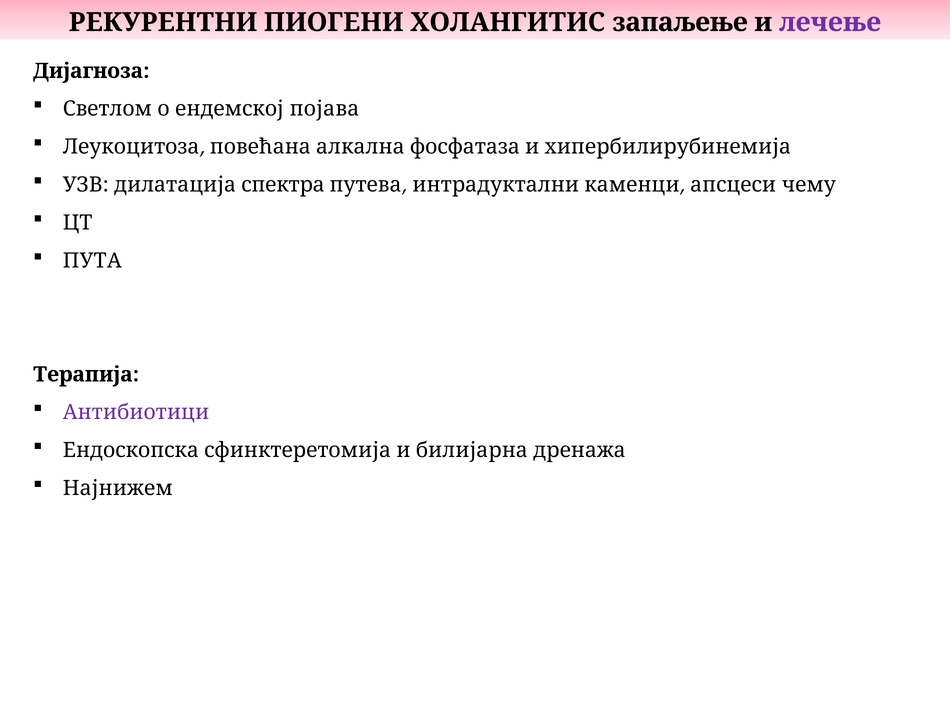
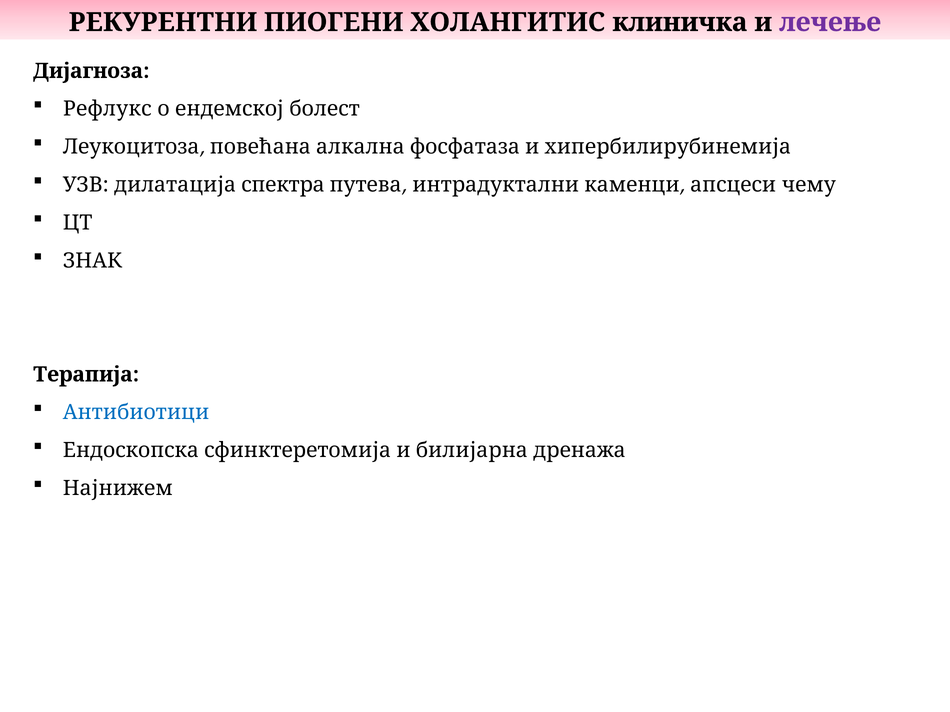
запаљење: запаљење -> клиничка (680, 22)
Светлом: Светлом -> Рефлукс (107, 109)
појава: појава -> болест (325, 109)
ПУТА: ПУТА -> ЗНАК (92, 261)
Антибиотици colour: purple -> blue (136, 413)
